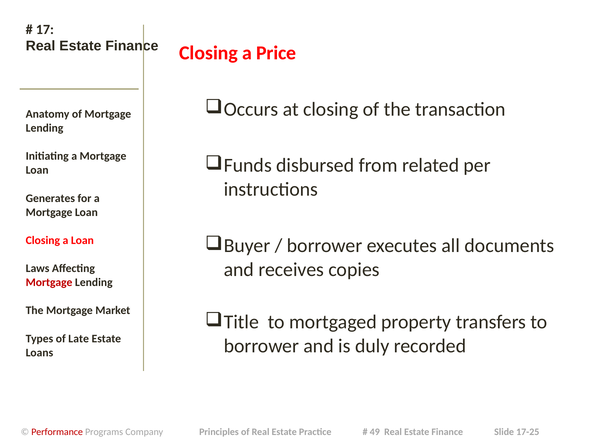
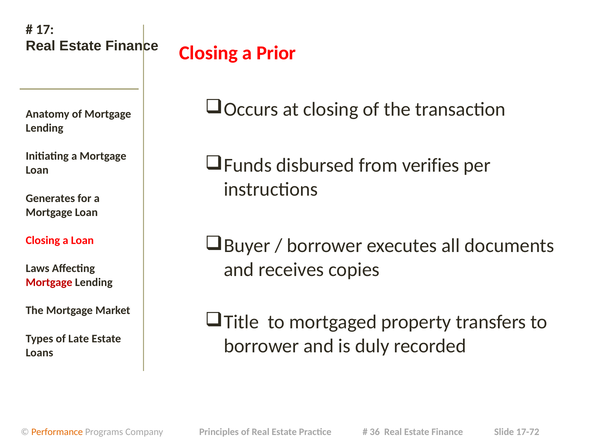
Price: Price -> Prior (276, 53)
related: related -> verifies (431, 165)
Performance colour: red -> orange (57, 432)
49: 49 -> 36 (375, 432)
17-25: 17-25 -> 17-72 (528, 432)
